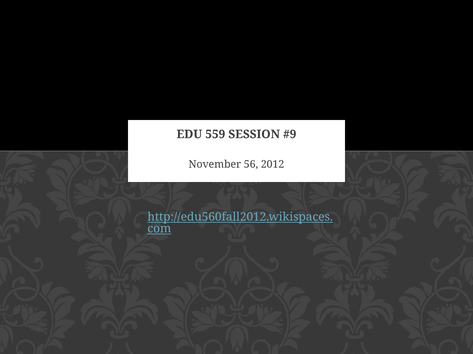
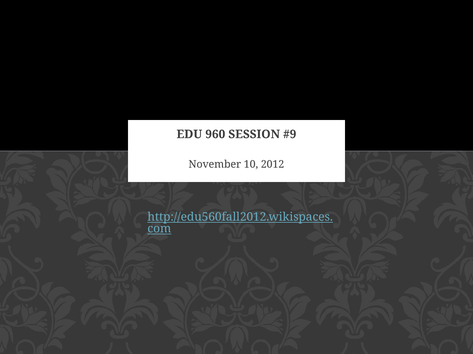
559: 559 -> 960 (215, 135)
56: 56 -> 10 (251, 165)
